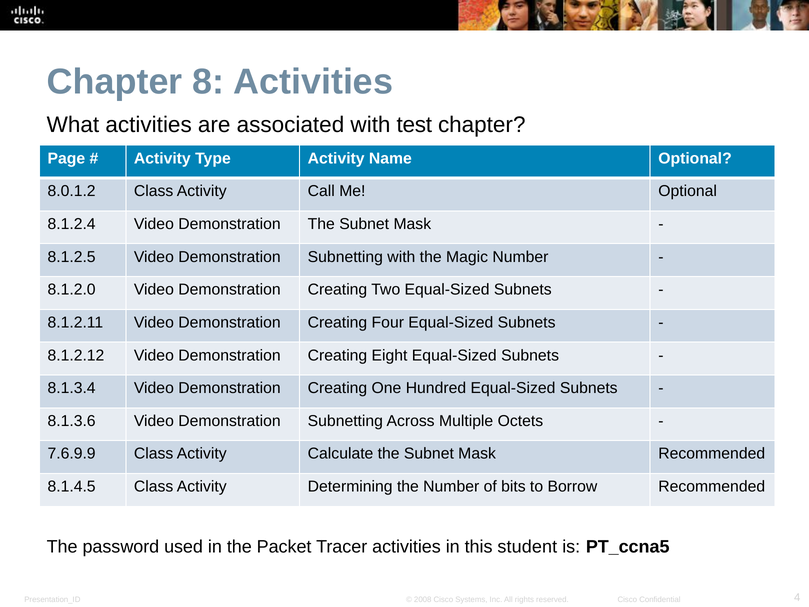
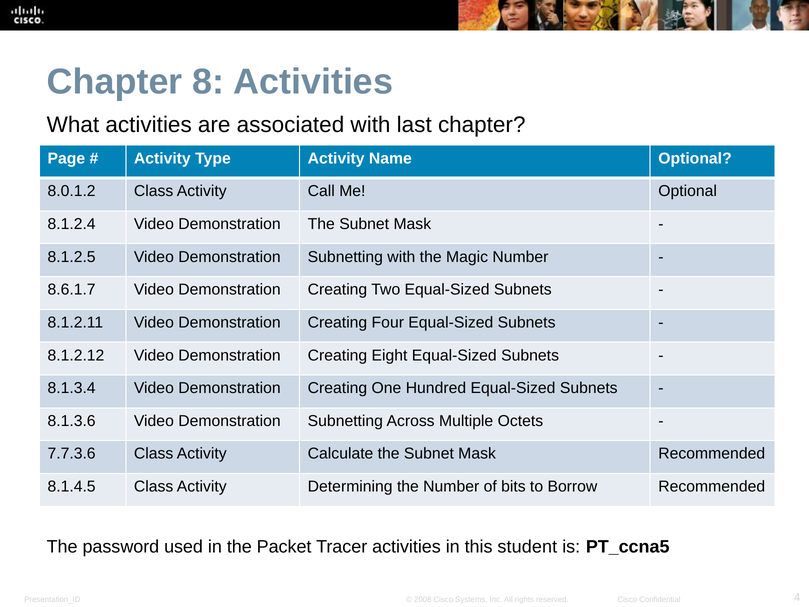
test: test -> last (414, 125)
8.1.2.0: 8.1.2.0 -> 8.6.1.7 (72, 290)
7.6.9.9: 7.6.9.9 -> 7.7.3.6 (72, 454)
